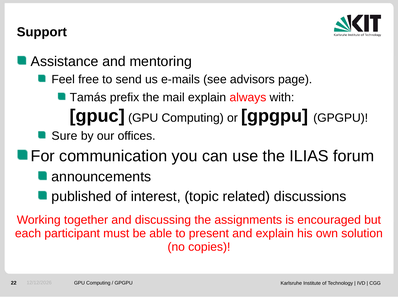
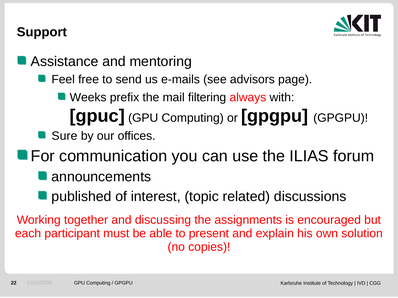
Tamás: Tamás -> Weeks (88, 98)
mail explain: explain -> filtering (207, 98)
